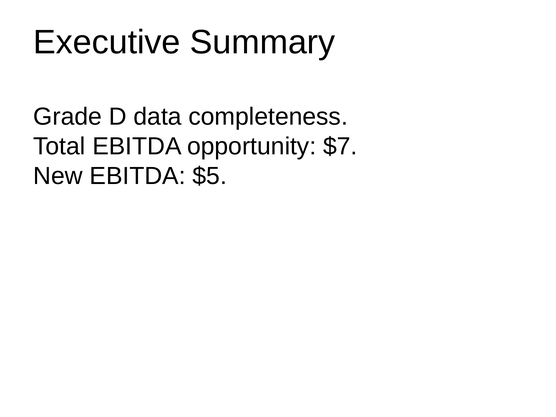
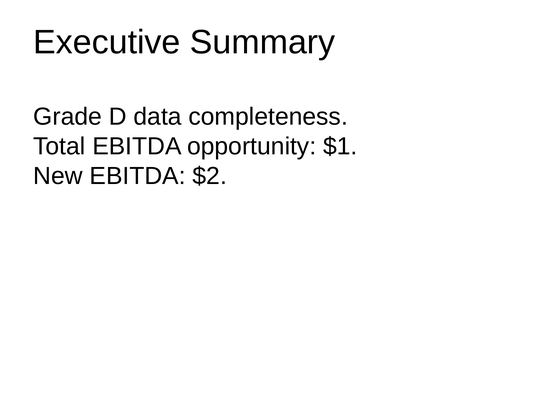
$7: $7 -> $1 (340, 146)
$5: $5 -> $2 (210, 176)
